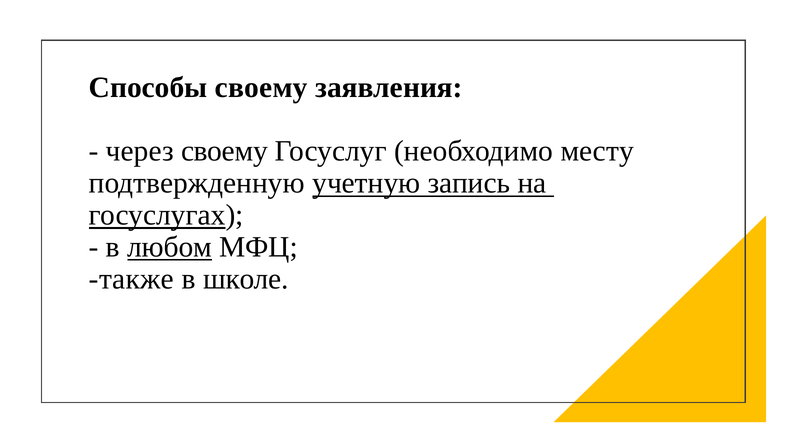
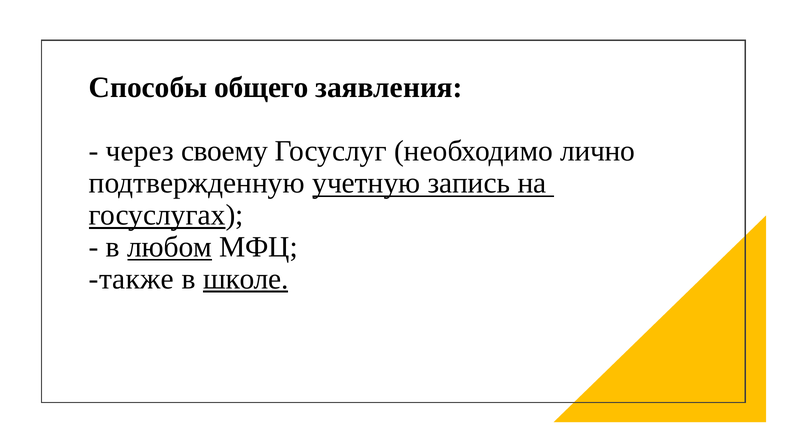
Способы своему: своему -> общего (262, 87)
месту: месту -> лично (598, 151)
школе underline: none -> present (246, 279)
